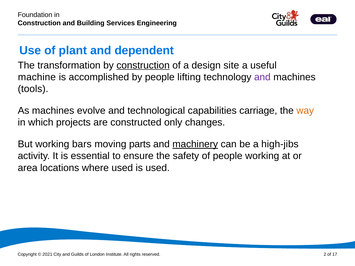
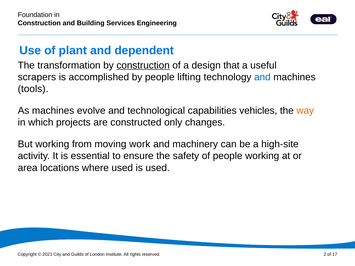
site: site -> that (231, 65)
machine: machine -> scrapers (37, 77)
and colour: purple -> blue (262, 77)
carriage: carriage -> vehicles (258, 111)
bars: bars -> from (82, 144)
parts: parts -> work (140, 144)
machinery underline: present -> none (195, 144)
high-jibs: high-jibs -> high-site (280, 144)
